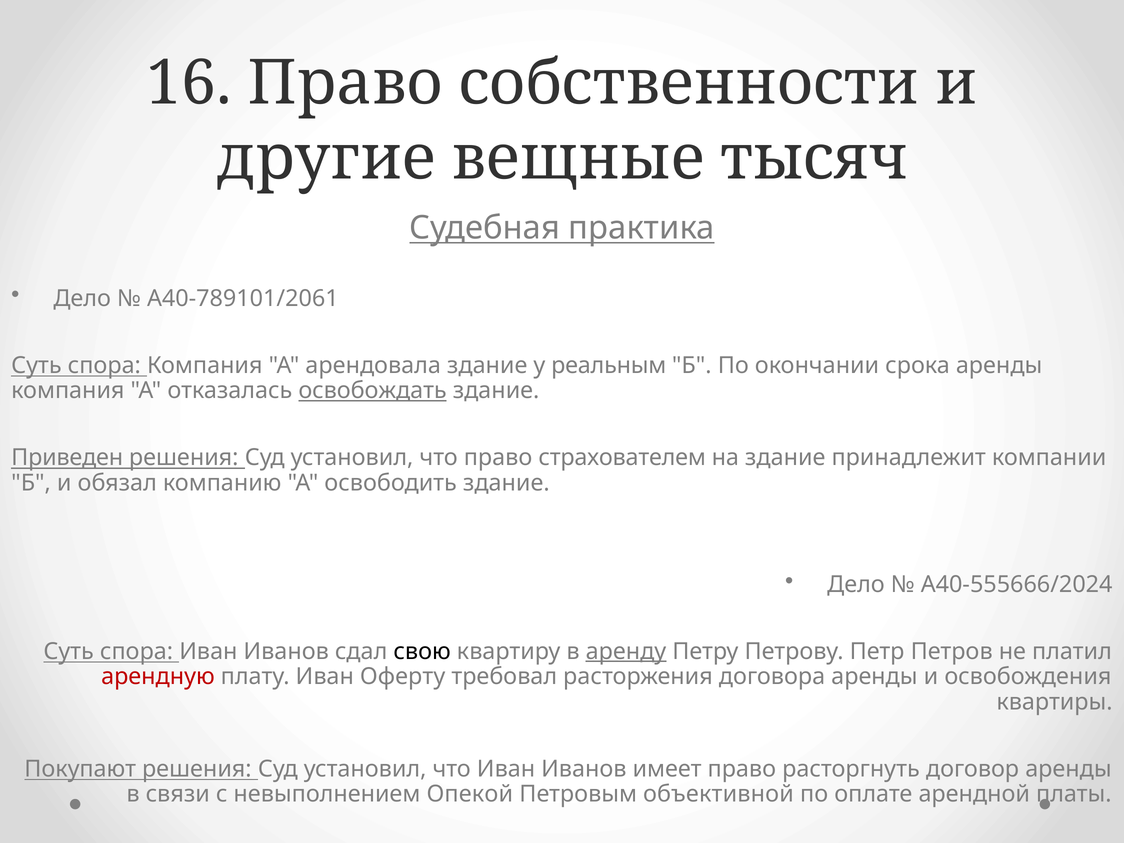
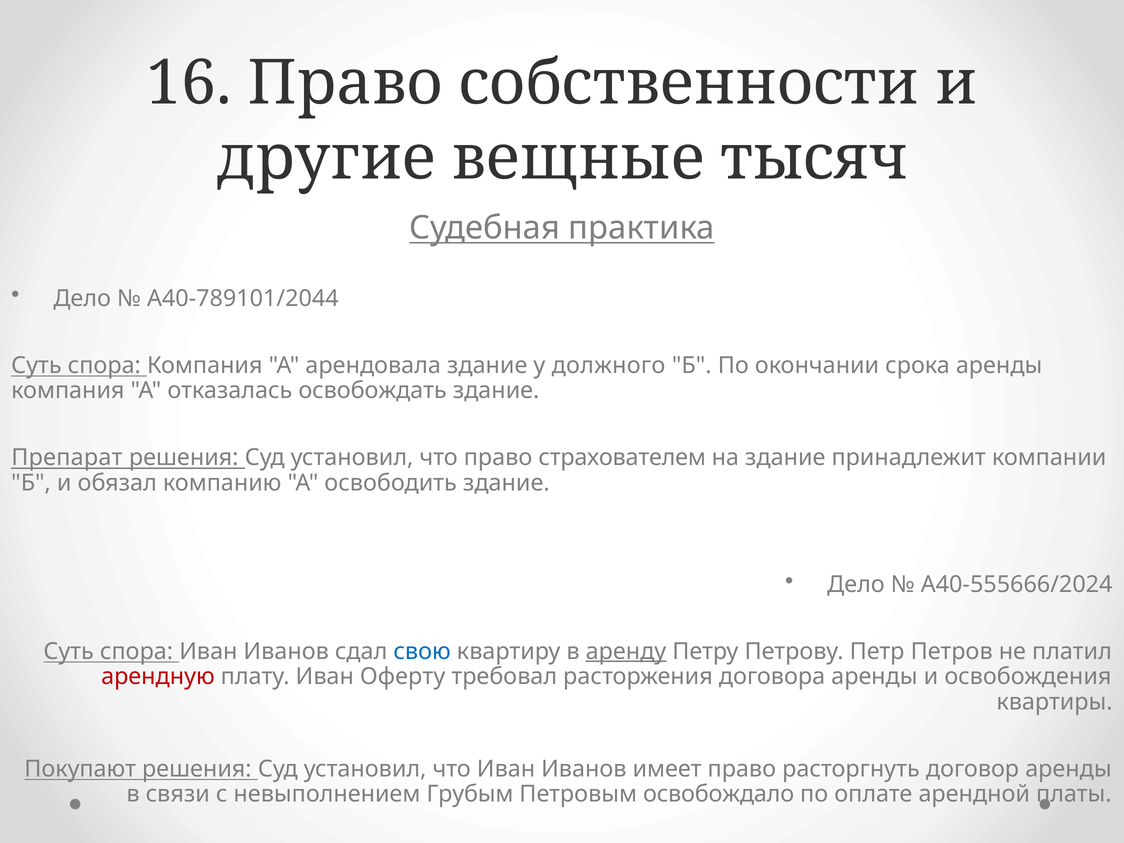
А40-789101/2061: А40-789101/2061 -> А40-789101/2044 (243, 298)
реальным: реальным -> должного (609, 365)
освобождать underline: present -> none (373, 391)
Приведен: Приведен -> Препарат (67, 457)
свою colour: black -> blue (422, 651)
Опекой: Опекой -> Грубым (470, 794)
объективной: объективной -> освобождало (719, 794)
